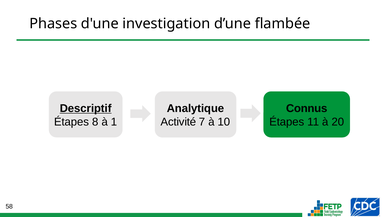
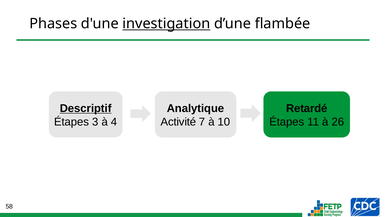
investigation underline: none -> present (166, 24)
Connus: Connus -> Retardé (307, 109)
8: 8 -> 3 (95, 122)
1: 1 -> 4 (114, 122)
20: 20 -> 26 (338, 122)
